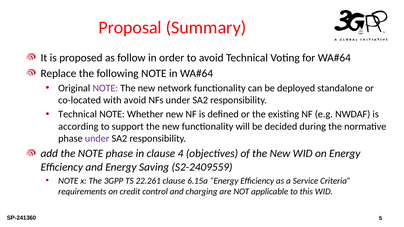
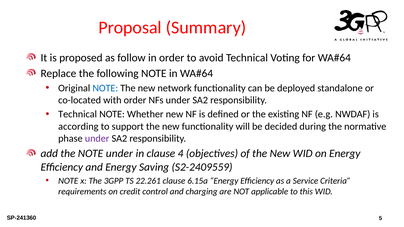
NOTE colour: purple -> blue (105, 88)
with avoid: avoid -> order (135, 100)
NOTE phase: phase -> under (119, 154)
